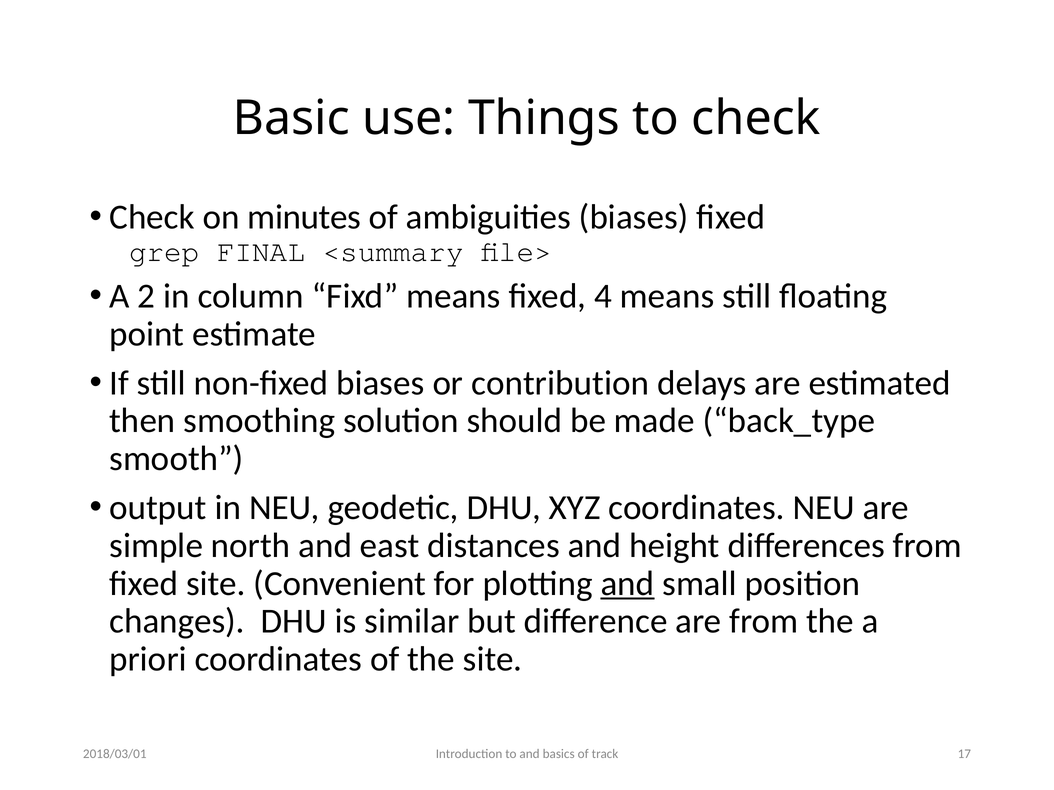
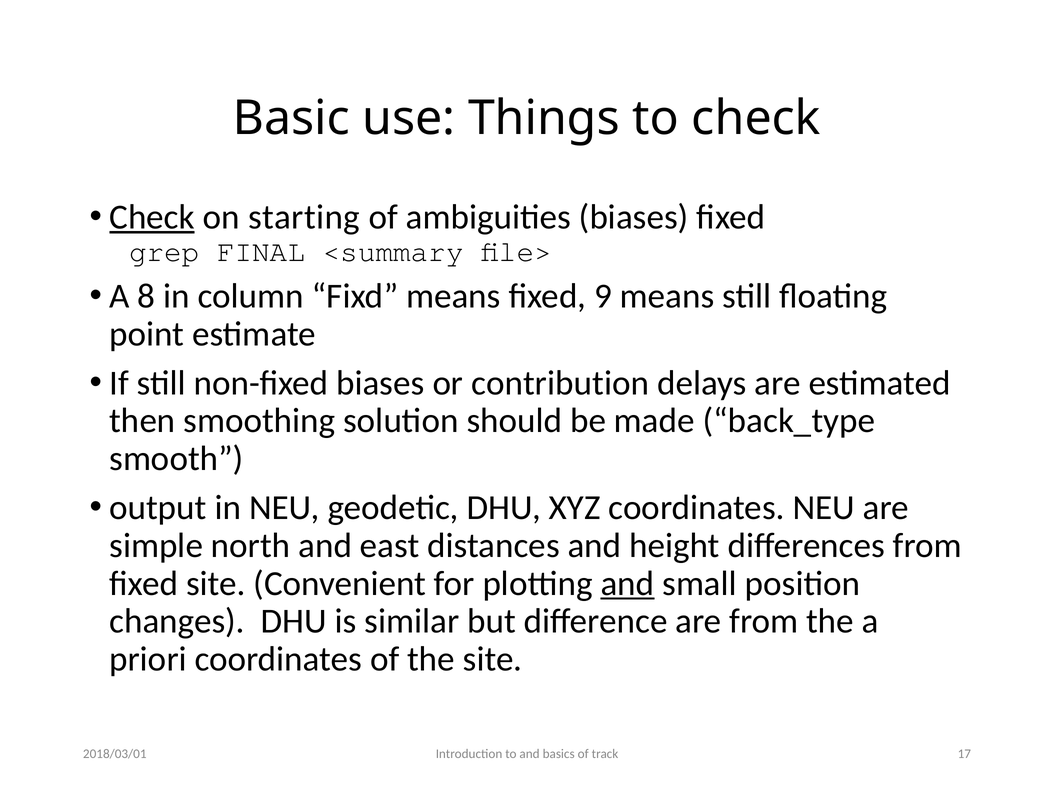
Check underline: none -> present (152, 217)
minutes: minutes -> starting (304, 217)
2: 2 -> 8 (146, 296)
4: 4 -> 9 (603, 296)
